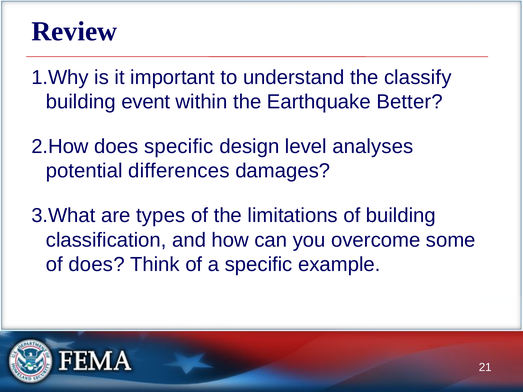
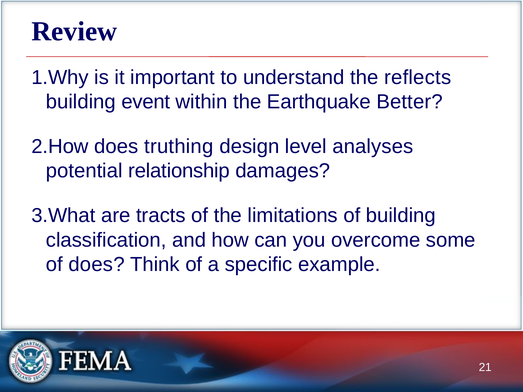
classify: classify -> reflects (418, 77)
does specific: specific -> truthing (179, 147)
differences: differences -> relationship (179, 171)
types: types -> tracts (161, 216)
